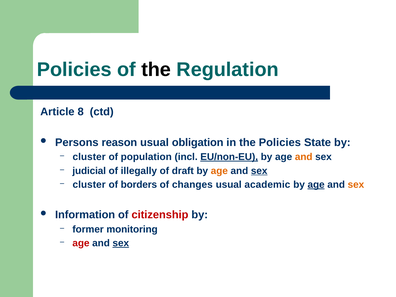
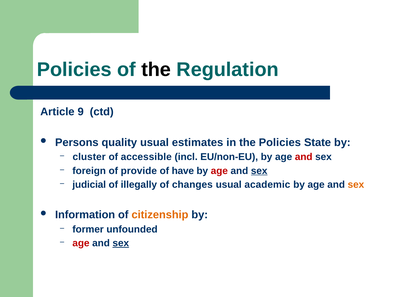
8: 8 -> 9 (81, 112)
reason: reason -> quality (119, 142)
obligation: obligation -> estimates (198, 142)
population: population -> accessible (146, 157)
EU/non-EU underline: present -> none (229, 157)
and colour: orange -> red (304, 157)
judicial: judicial -> foreign (89, 171)
illegally: illegally -> provide (139, 171)
draft: draft -> have (183, 171)
age colour: orange -> red (219, 171)
cluster: cluster -> judicial (89, 185)
borders: borders -> illegally (139, 185)
age underline: present -> none (316, 185)
citizenship colour: red -> orange (160, 215)
monitoring: monitoring -> unfounded (132, 229)
